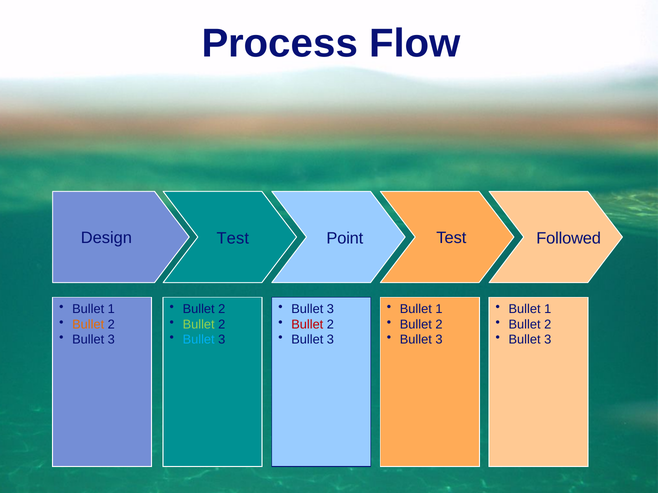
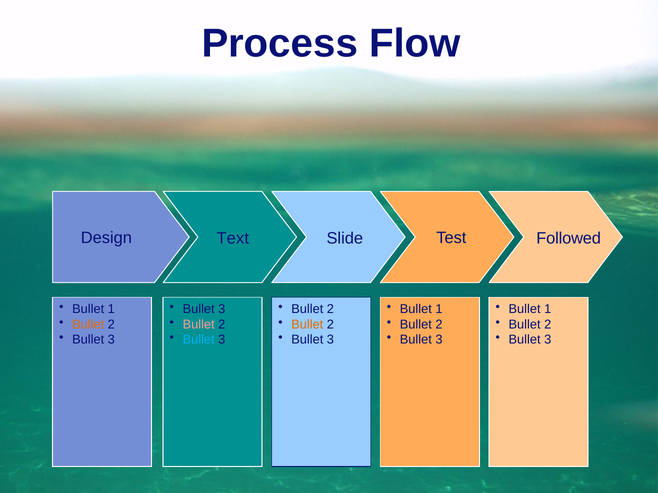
Point: Point -> Slide (345, 238)
Test: Test -> Text (233, 238)
2: 2 -> 3 (222, 309)
3: 3 -> 2 (330, 309)
Bullet colour: light green -> pink (199, 325)
Bullet colour: red -> orange (307, 325)
